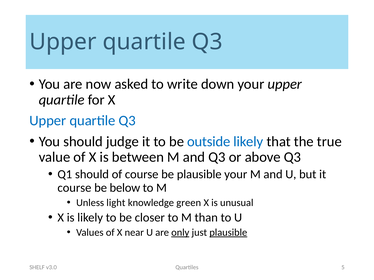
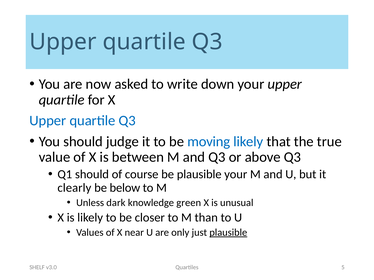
outside: outside -> moving (209, 142)
course: course -> clearly (74, 188)
light: light -> dark (116, 203)
only underline: present -> none (180, 233)
